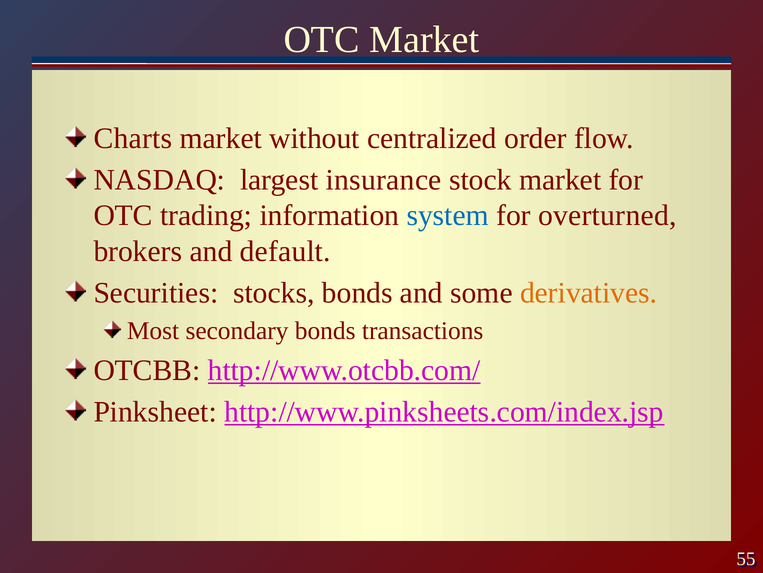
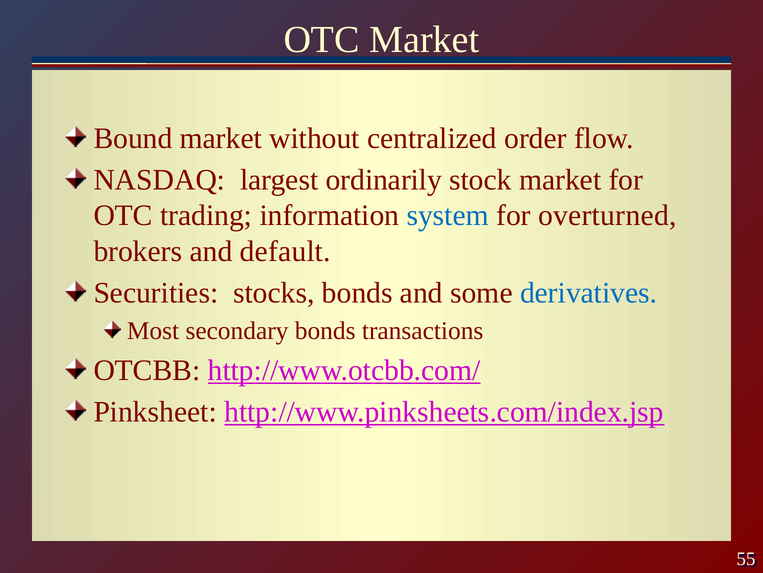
Charts: Charts -> Bound (133, 138)
insurance: insurance -> ordinarily (384, 180)
derivatives colour: orange -> blue (589, 293)
